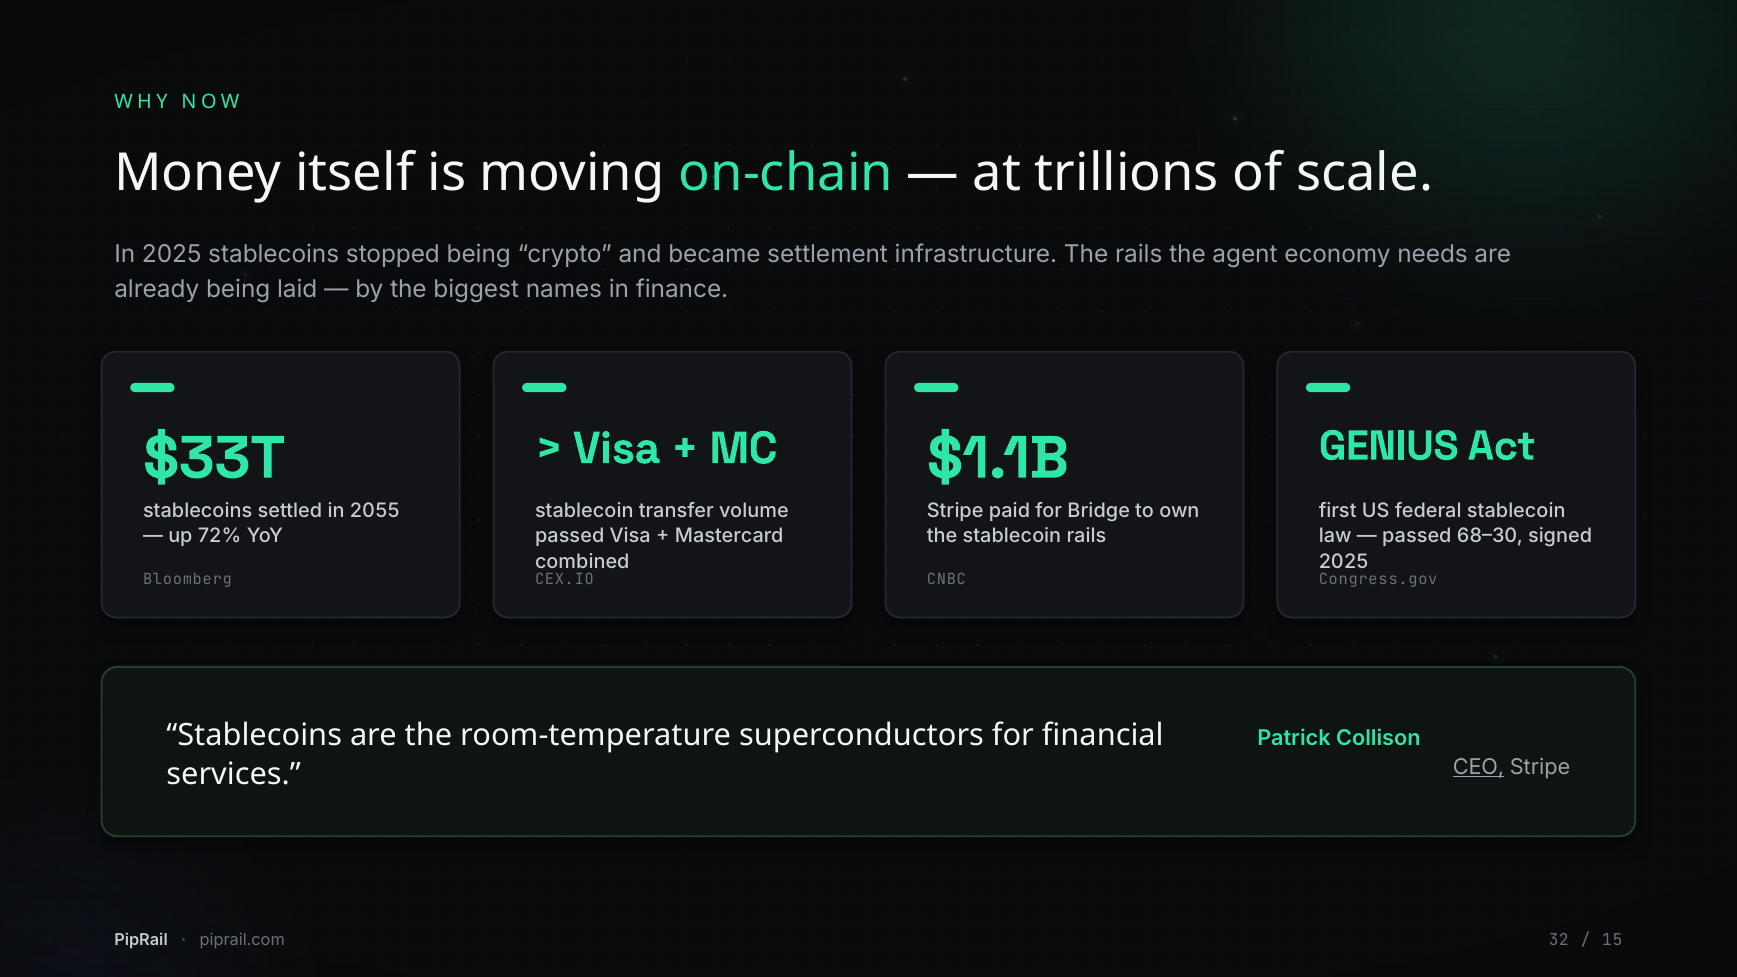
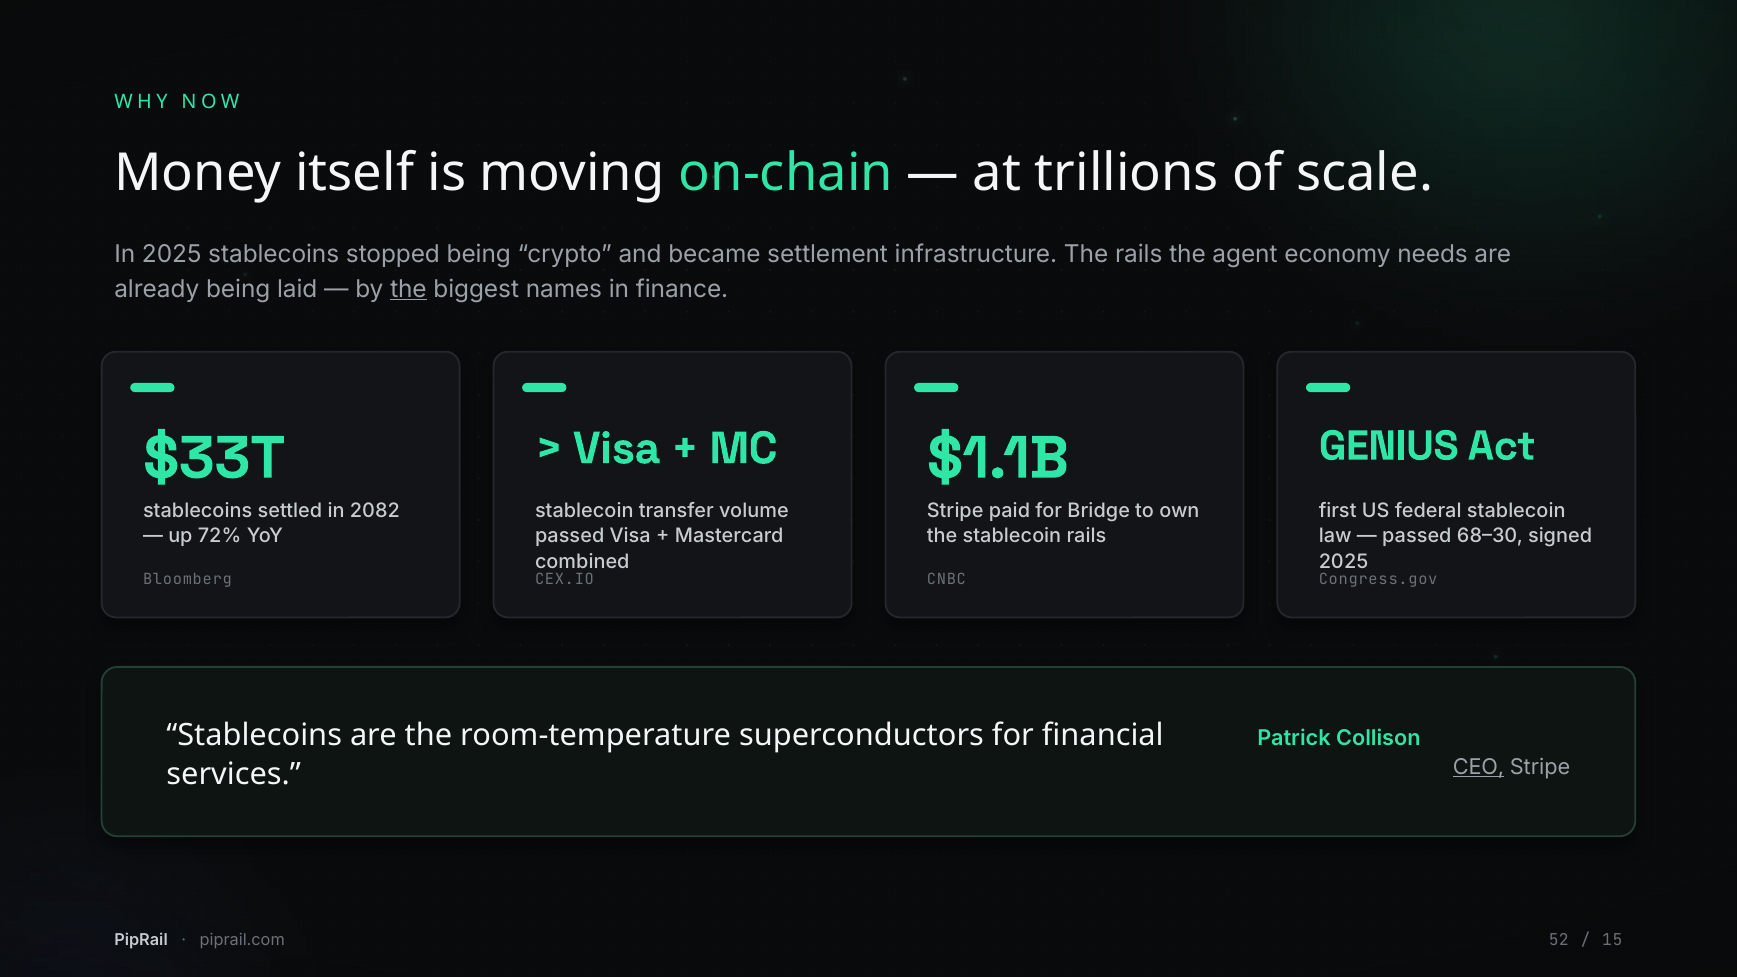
the underline: none -> present (408, 289)
2055: 2055 -> 2082 (375, 511)
32: 32 -> 52 (1559, 940)
